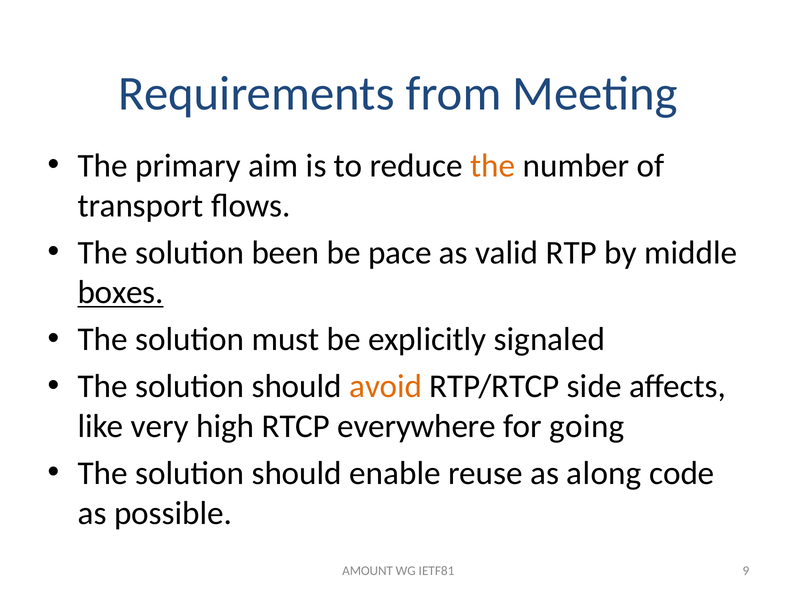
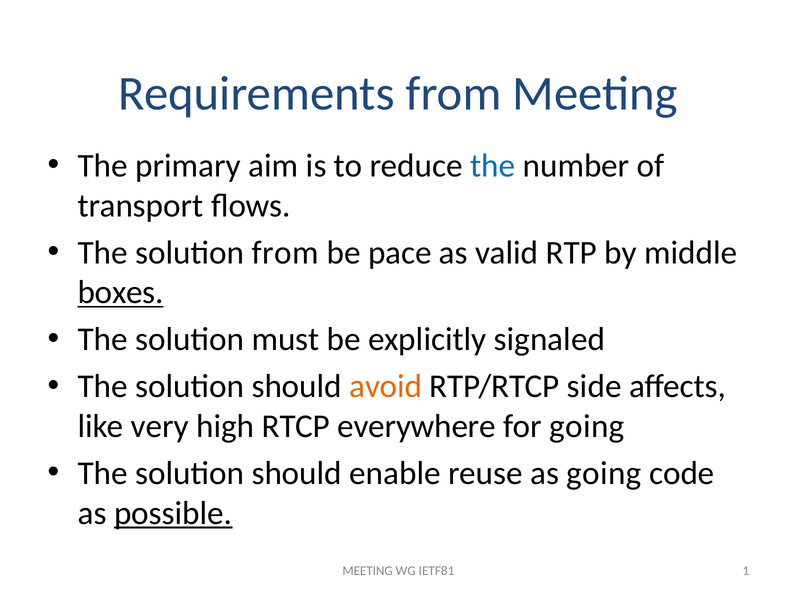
the colour: orange -> blue (493, 166)
solution been: been -> from (285, 252)
as along: along -> going (604, 473)
possible underline: none -> present (173, 513)
AMOUNT: AMOUNT -> MEETING (368, 571)
9: 9 -> 1 (746, 571)
